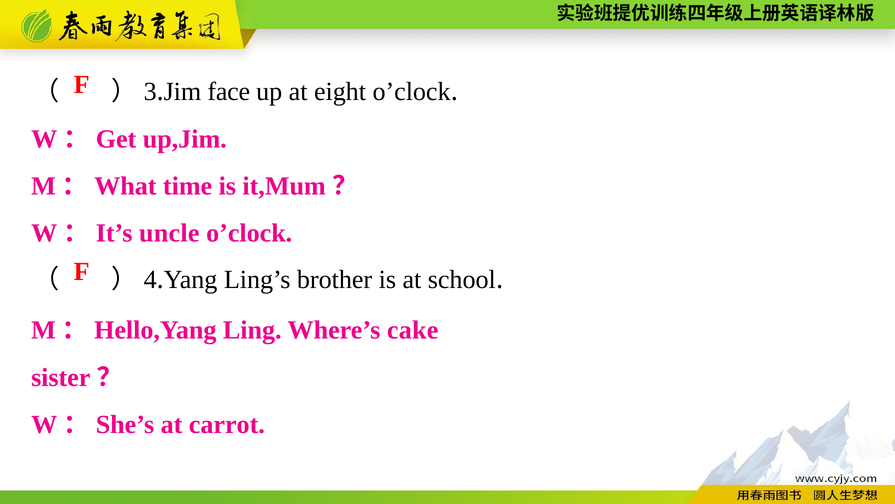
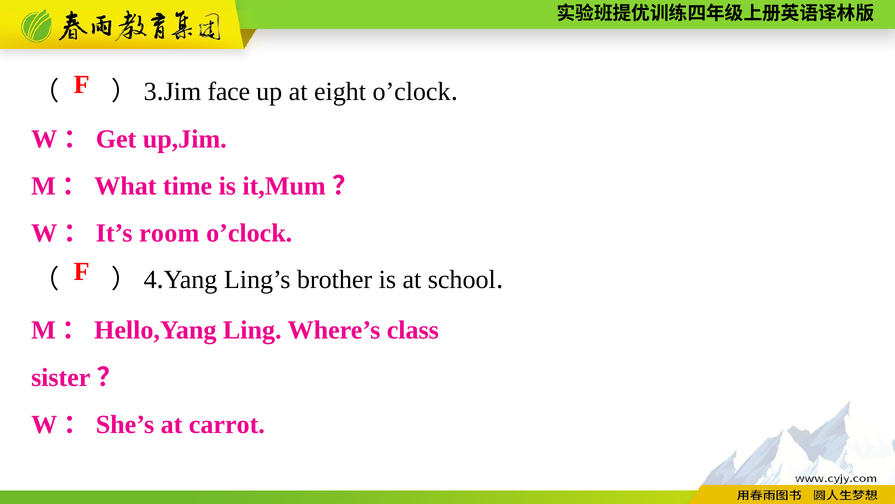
uncle: uncle -> room (169, 233)
cake: cake -> class (413, 330)
